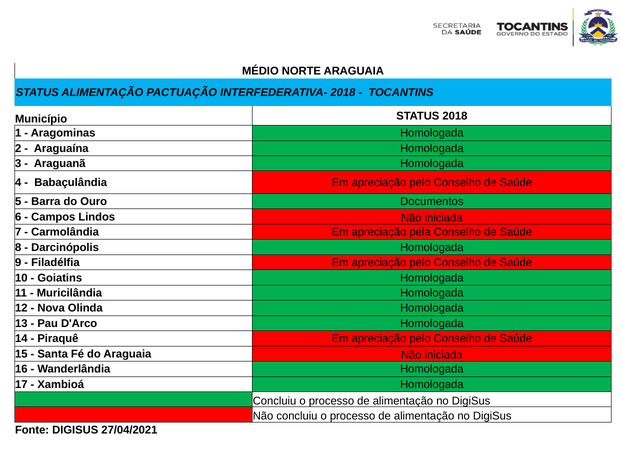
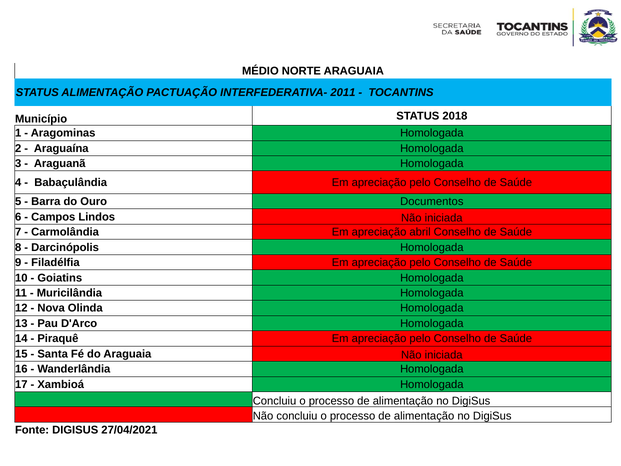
INTERFEDERATIVA- 2018: 2018 -> 2011 (343, 92)
pela: pela -> abril (420, 232)
